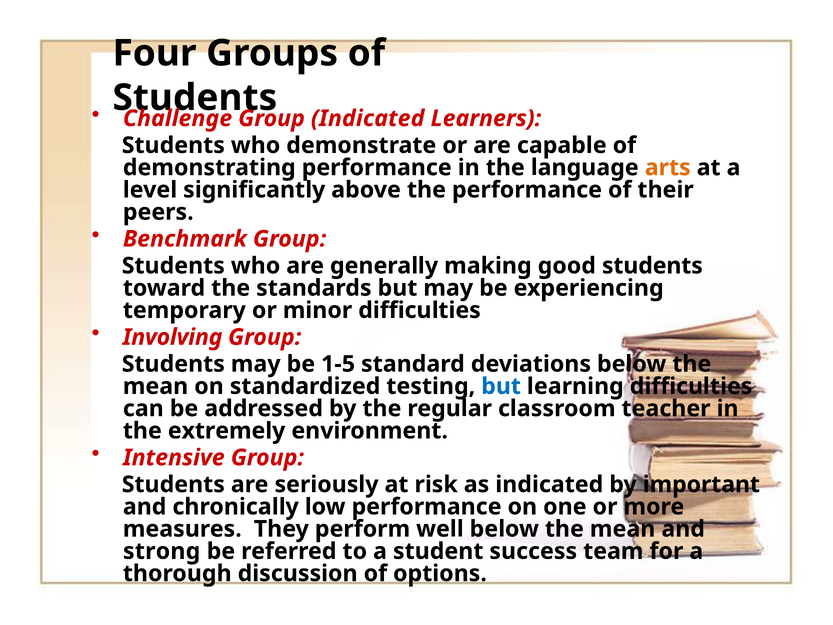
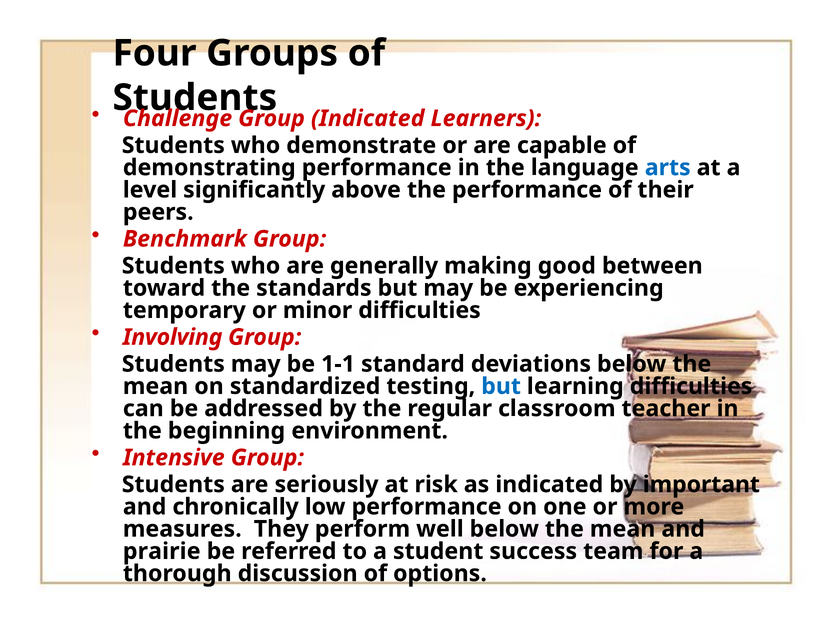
arts colour: orange -> blue (668, 168)
good students: students -> between (652, 266)
1-5: 1-5 -> 1-1 (338, 364)
extremely: extremely -> beginning (227, 431)
strong: strong -> prairie (162, 551)
